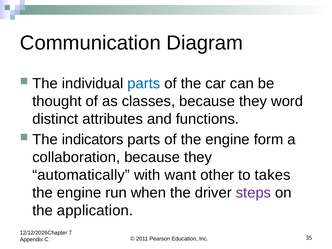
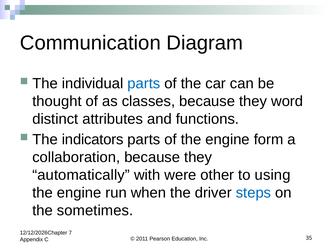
want: want -> were (180, 175)
takes: takes -> using (273, 175)
steps colour: purple -> blue (253, 193)
application: application -> sometimes (95, 210)
